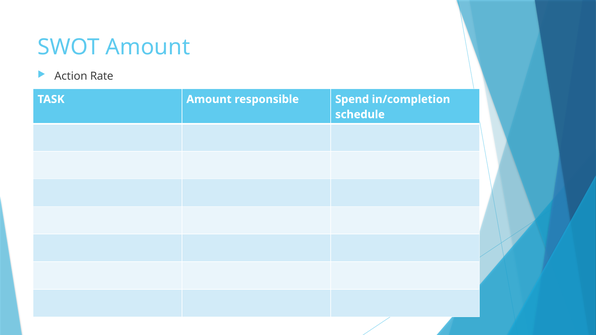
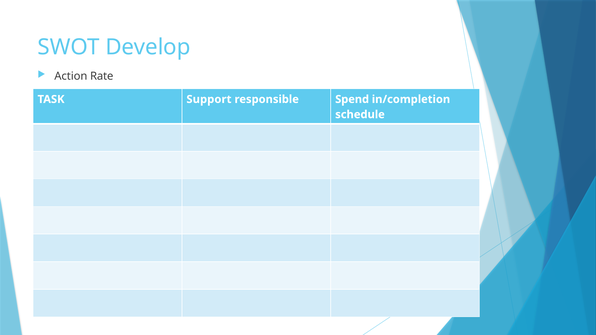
SWOT Amount: Amount -> Develop (148, 47)
TASK Amount: Amount -> Support (209, 99)
